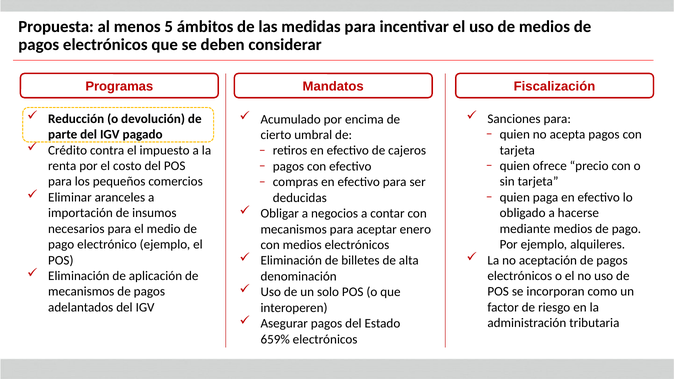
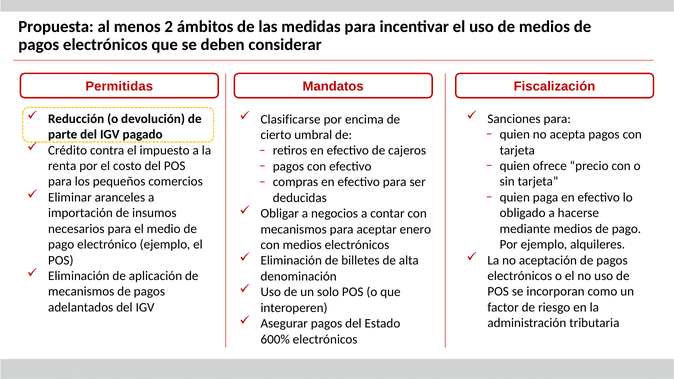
5: 5 -> 2 (169, 27)
Programas: Programas -> Permitidas (119, 86)
Acumulado: Acumulado -> Clasificarse (291, 119)
659%: 659% -> 600% (275, 339)
